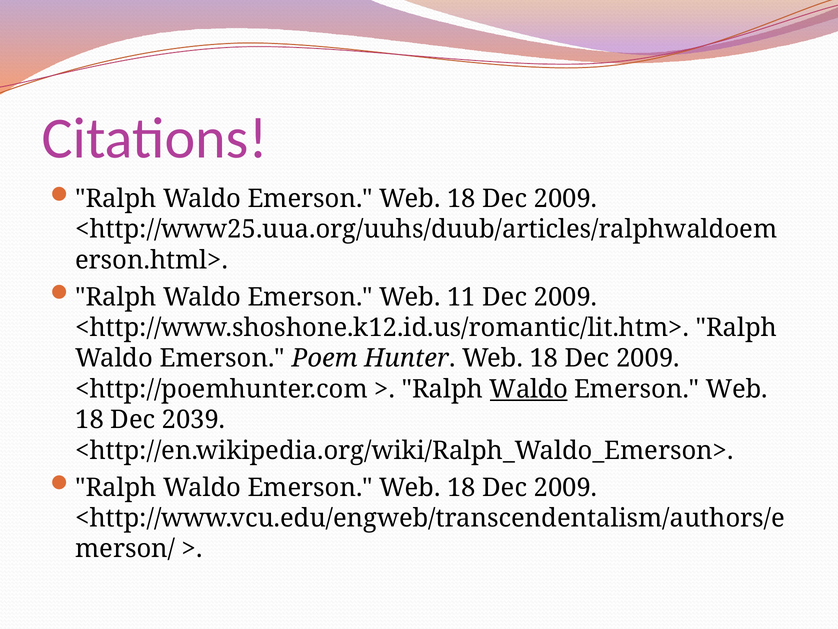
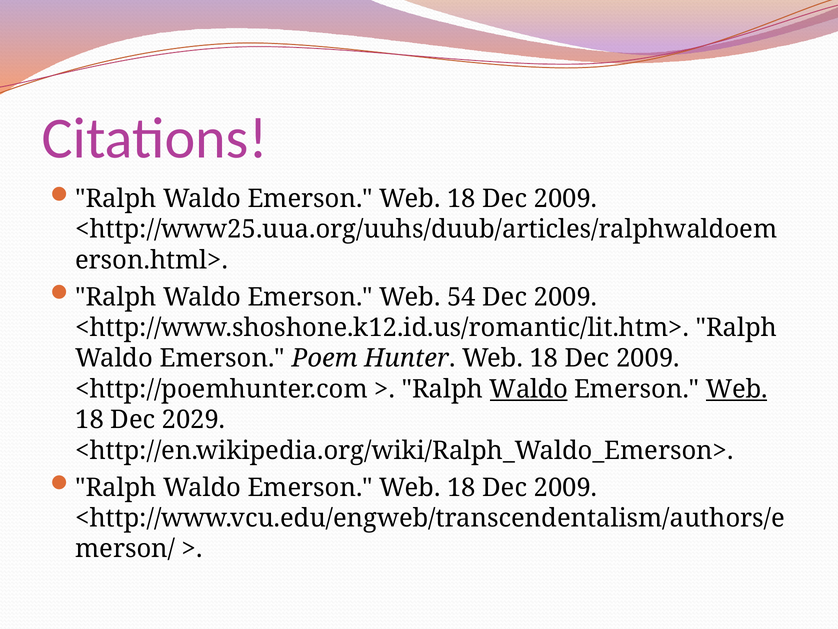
11: 11 -> 54 (461, 297)
Web underline: none -> present (737, 389)
2039: 2039 -> 2029 (194, 420)
